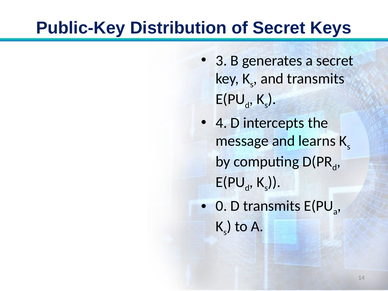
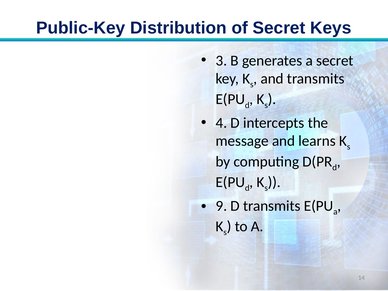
0: 0 -> 9 (221, 206)
